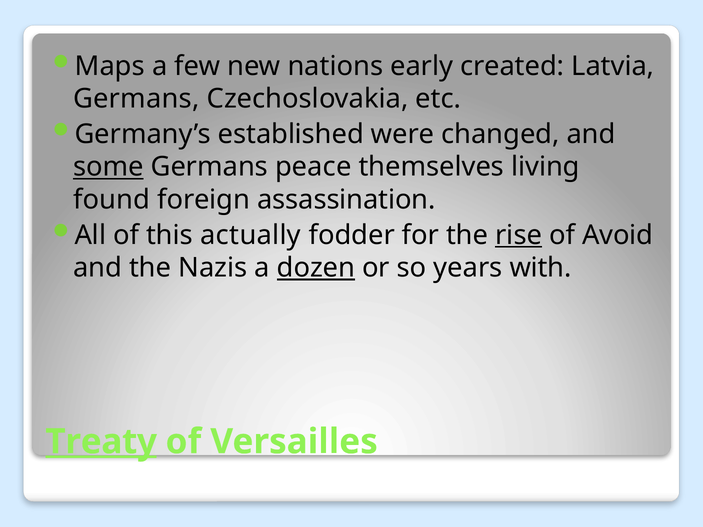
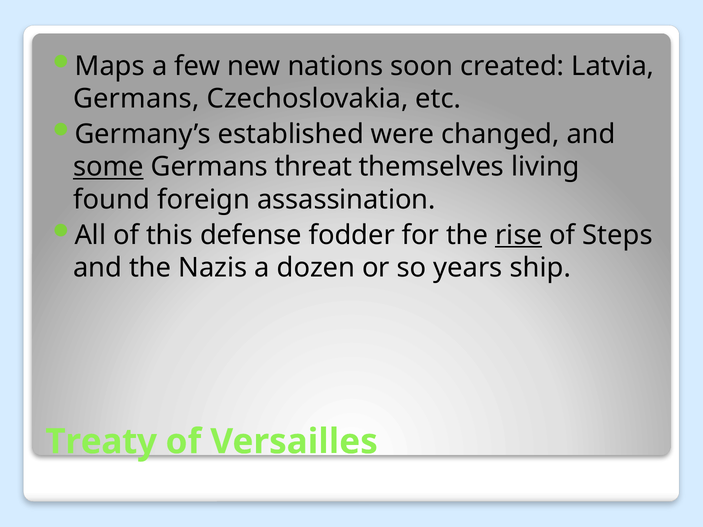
early: early -> soon (422, 66)
peace: peace -> threat (313, 167)
actually: actually -> defense (251, 235)
Avoid: Avoid -> Steps (617, 235)
dozen underline: present -> none (316, 268)
with: with -> ship (540, 268)
Treaty underline: present -> none (101, 442)
